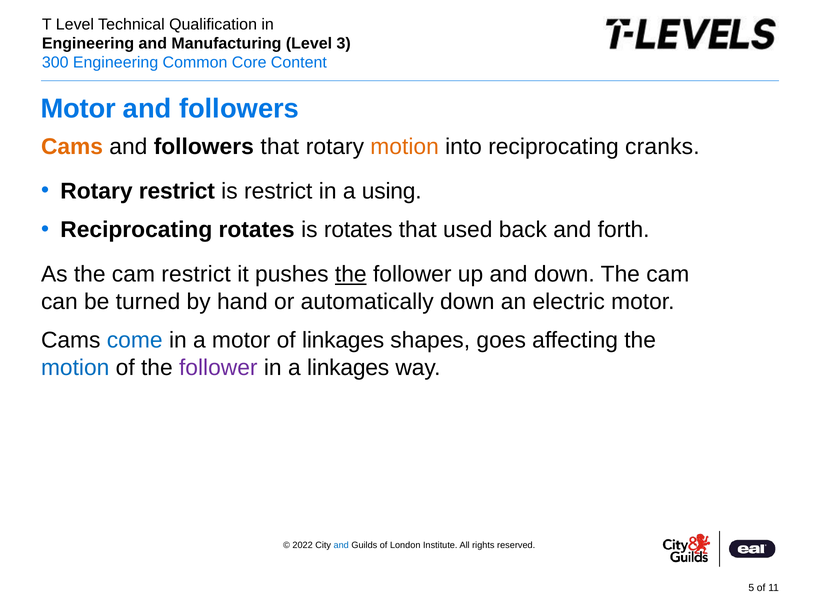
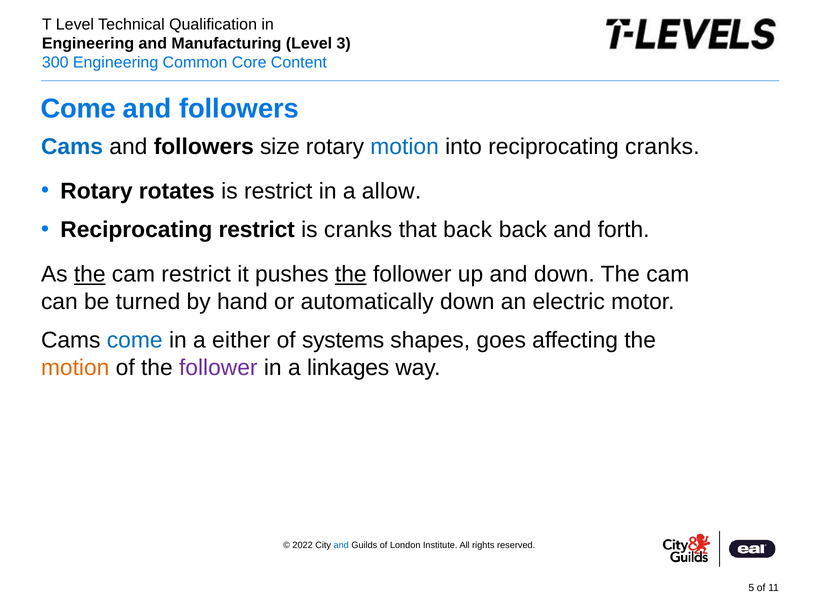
Motor: Motor -> Come (78, 109)
Cams colour: orange -> blue (72, 147)
followers that: that -> size (280, 147)
motion colour: orange -> blue (405, 147)
Rotary restrict: restrict -> rotates (177, 191)
using: using -> allow (392, 191)
Reciprocating rotates: rotates -> restrict (257, 230)
is rotates: rotates -> cranks (358, 230)
that used: used -> back (468, 230)
the underline: none -> present (90, 274)
a motor: motor -> either (241, 340)
of linkages: linkages -> systems (343, 340)
motion colour: blue -> orange (75, 368)
